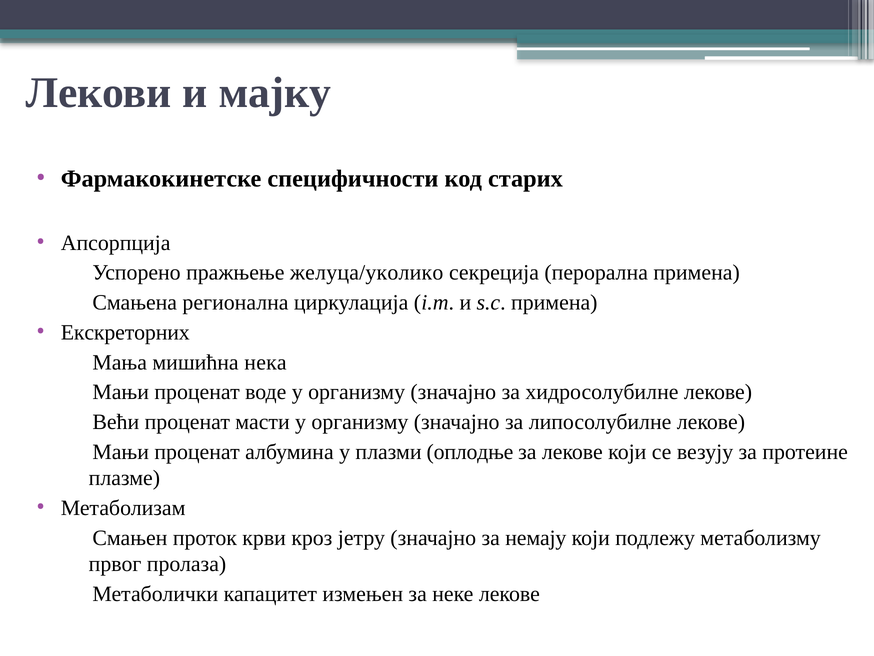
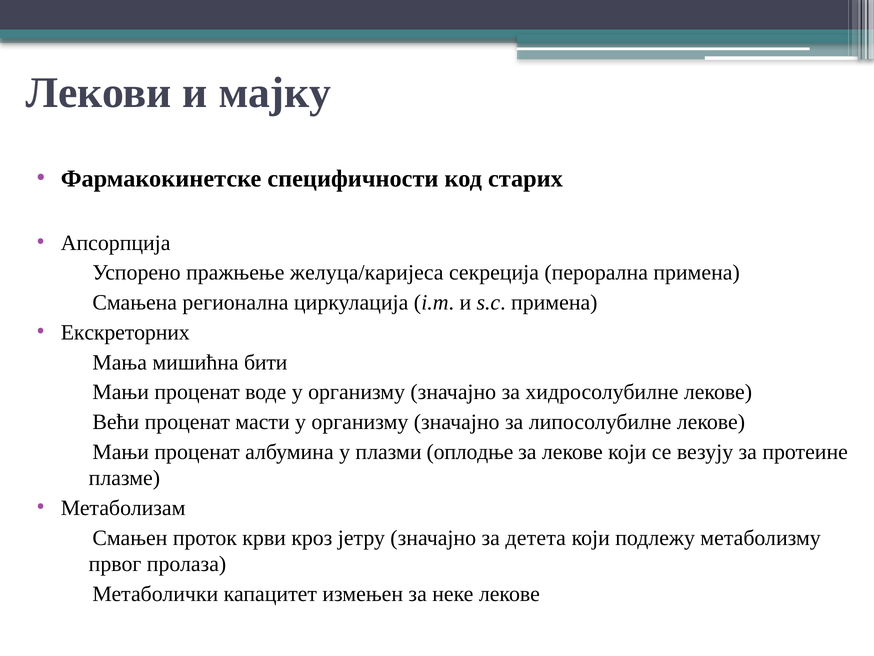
желуца/уколико: желуца/уколико -> желуца/каријеса (367, 272)
нека: нека -> бити (266, 362)
немају: немају -> детета (536, 538)
